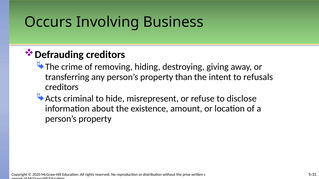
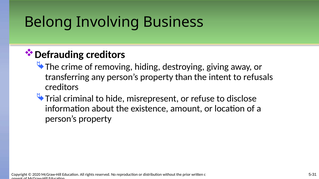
Occurs: Occurs -> Belong (48, 22)
Acts: Acts -> Trial (53, 99)
